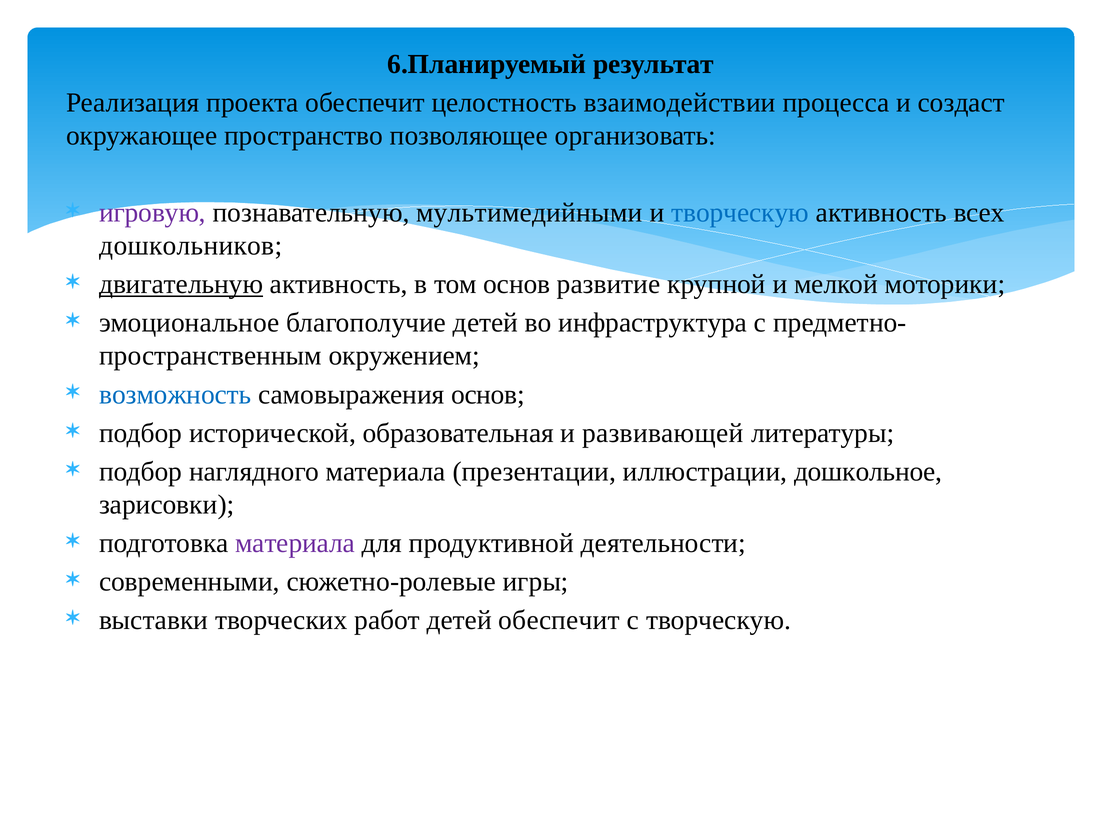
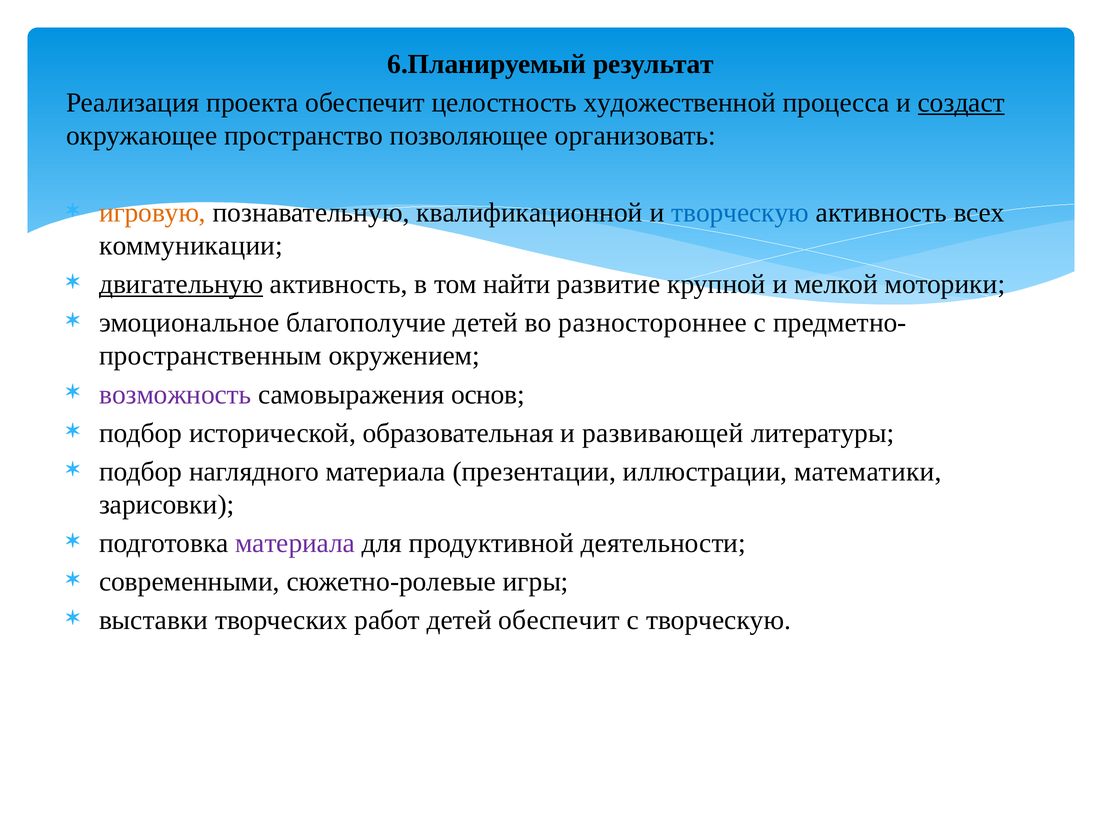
взаимодействии: взаимодействии -> художественной (680, 103)
создаст underline: none -> present (961, 103)
игровую colour: purple -> orange (152, 213)
мультимедийными: мультимедийными -> квалификационной (530, 213)
дошкольников: дошкольников -> коммуникации (191, 246)
том основ: основ -> найти (517, 284)
инфраструктура: инфраструктура -> разностороннее (653, 323)
возможность colour: blue -> purple (175, 394)
дошкольное: дошкольное -> математики (868, 471)
